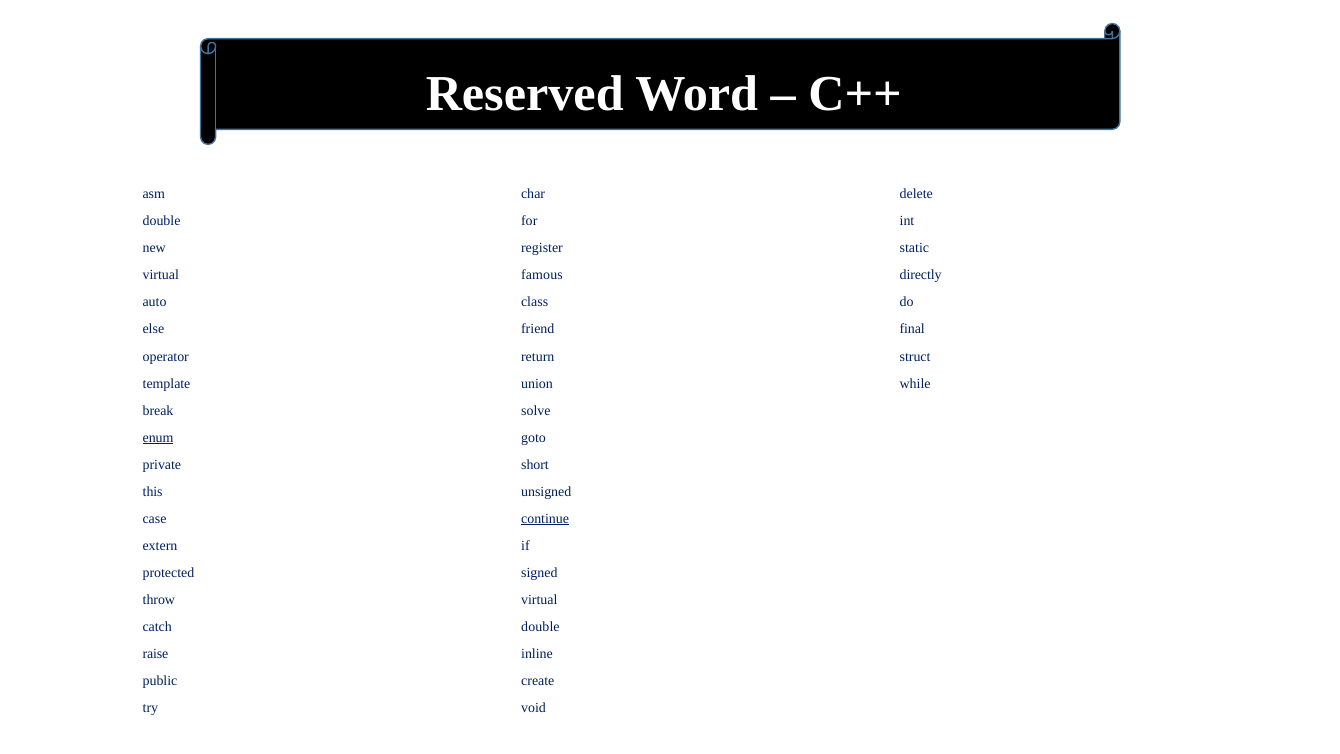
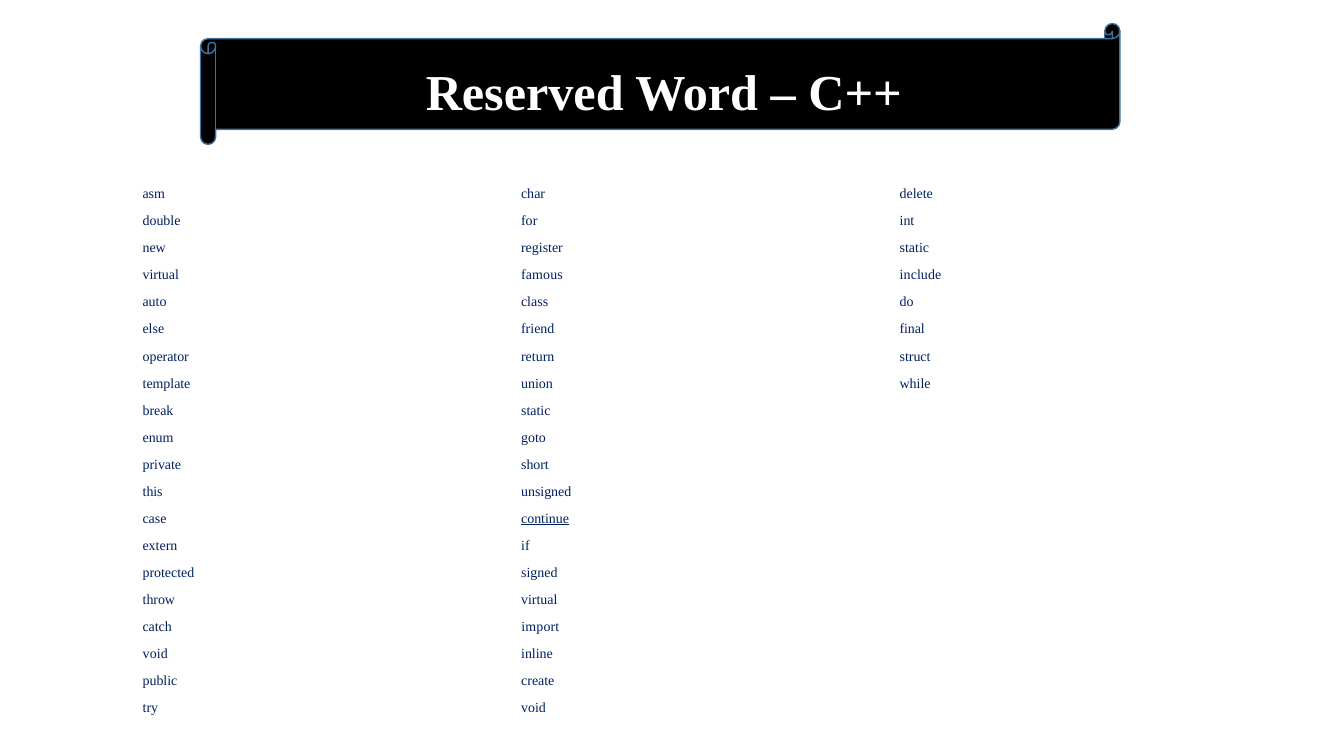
directly: directly -> include (921, 275)
solve: solve -> static (536, 410)
enum underline: present -> none (158, 438)
double: double -> import (540, 627)
raise: raise -> void (155, 654)
